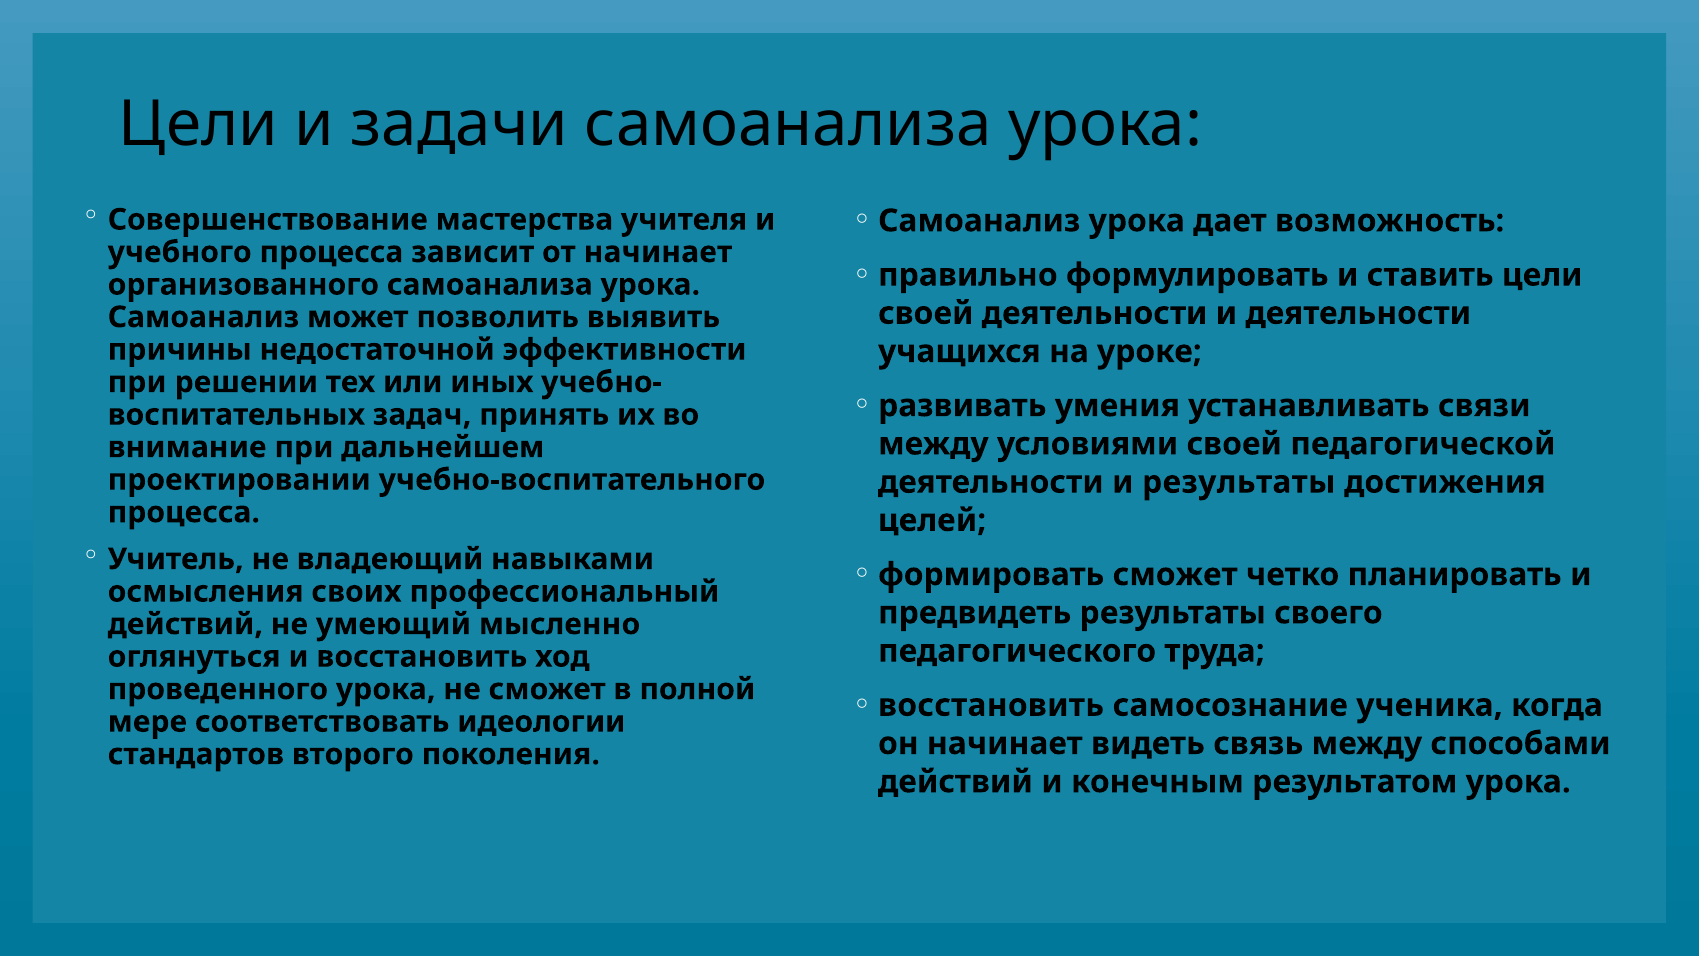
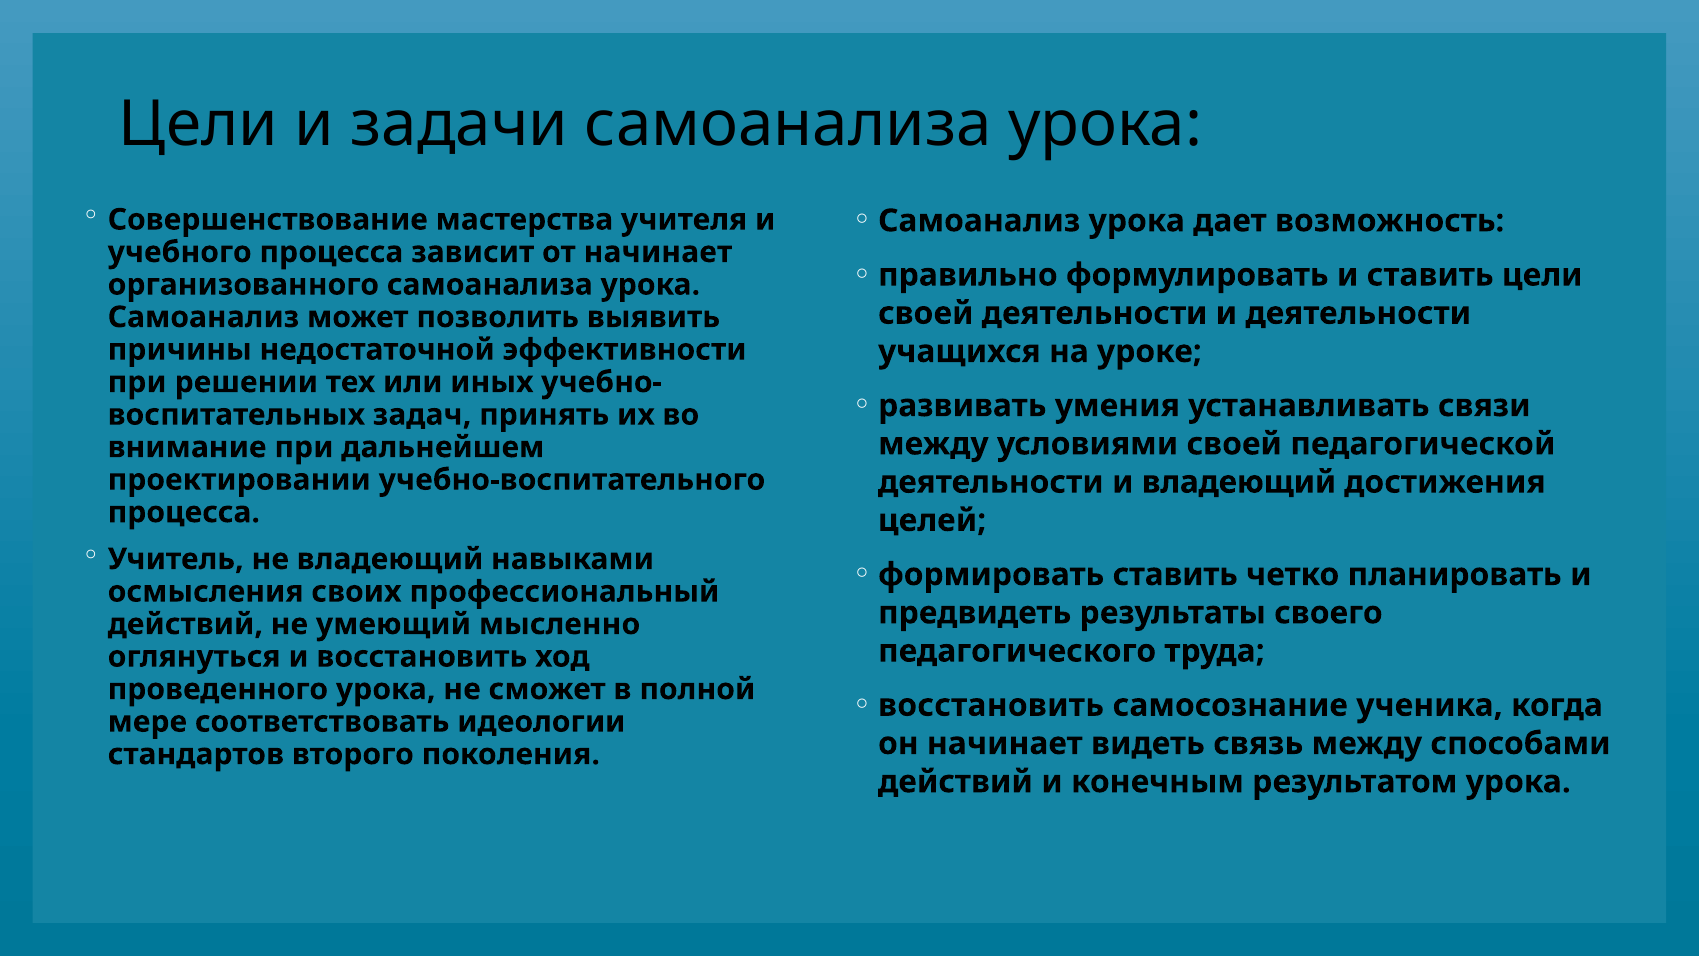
и результаты: результаты -> владеющий (1239, 482)
формировать сможет: сможет -> ставить (1175, 574)
